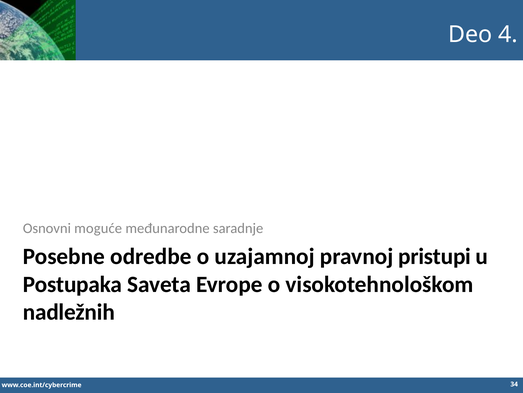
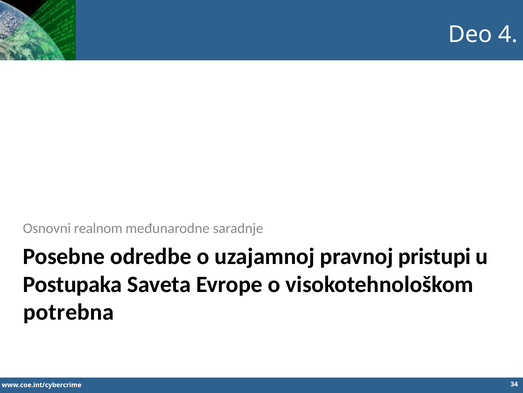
moguće: moguće -> realnom (98, 228)
nadležnih: nadležnih -> potrebna (69, 312)
